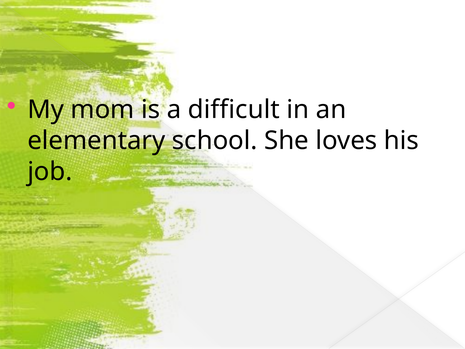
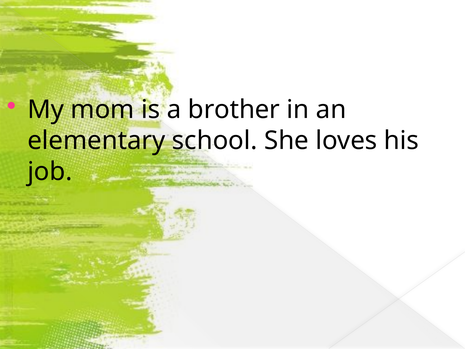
difficult: difficult -> brother (234, 110)
